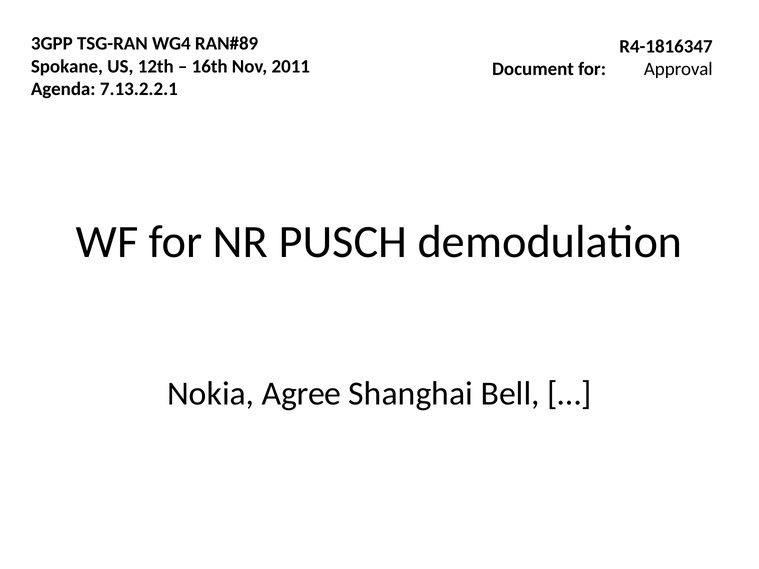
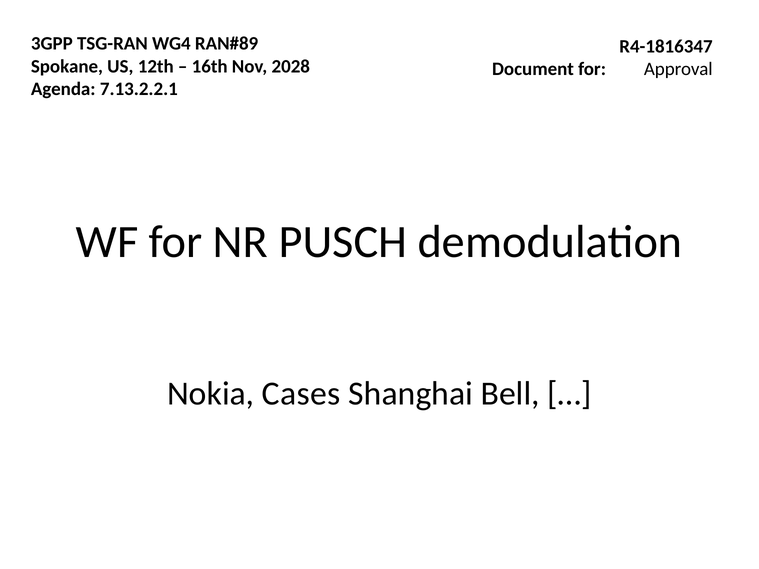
2011: 2011 -> 2028 (291, 66)
Agree: Agree -> Cases (301, 394)
